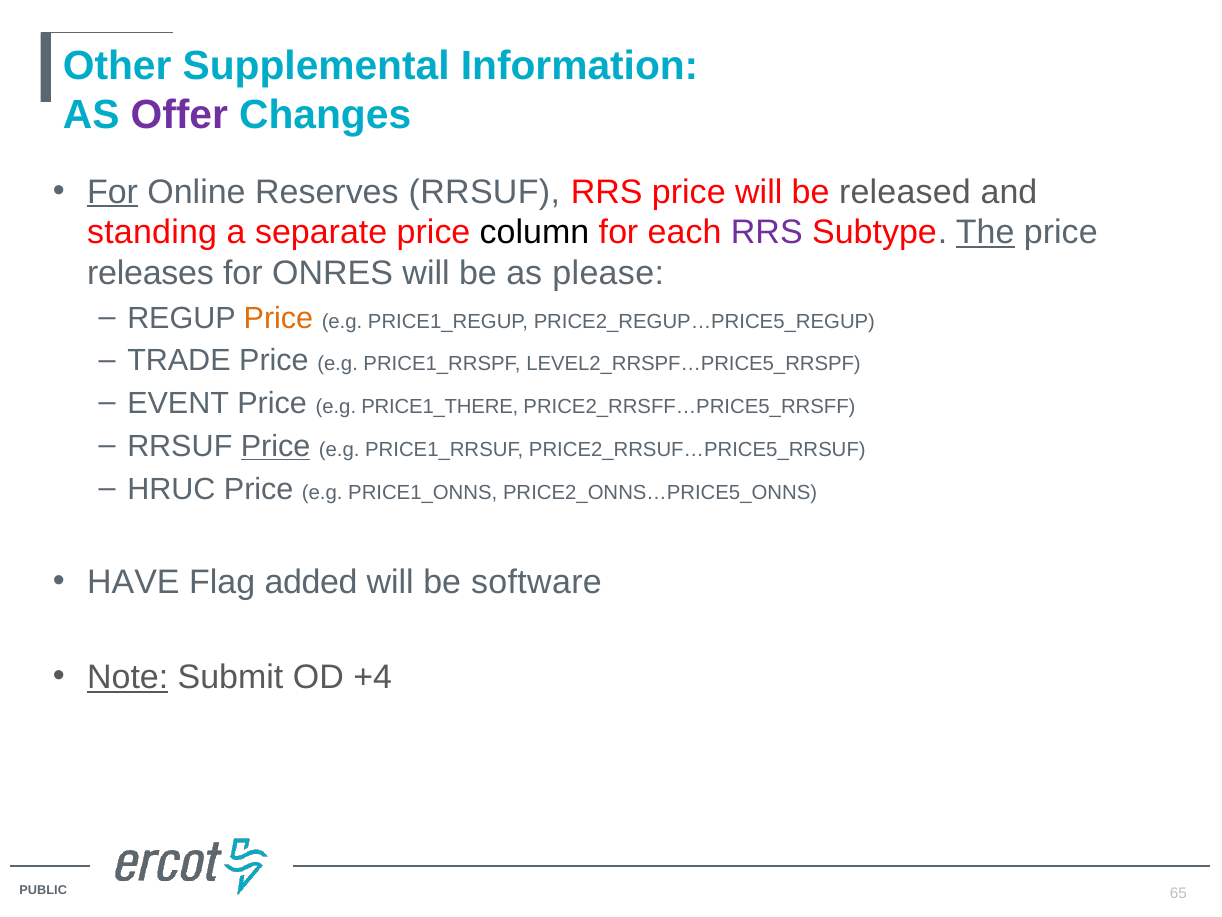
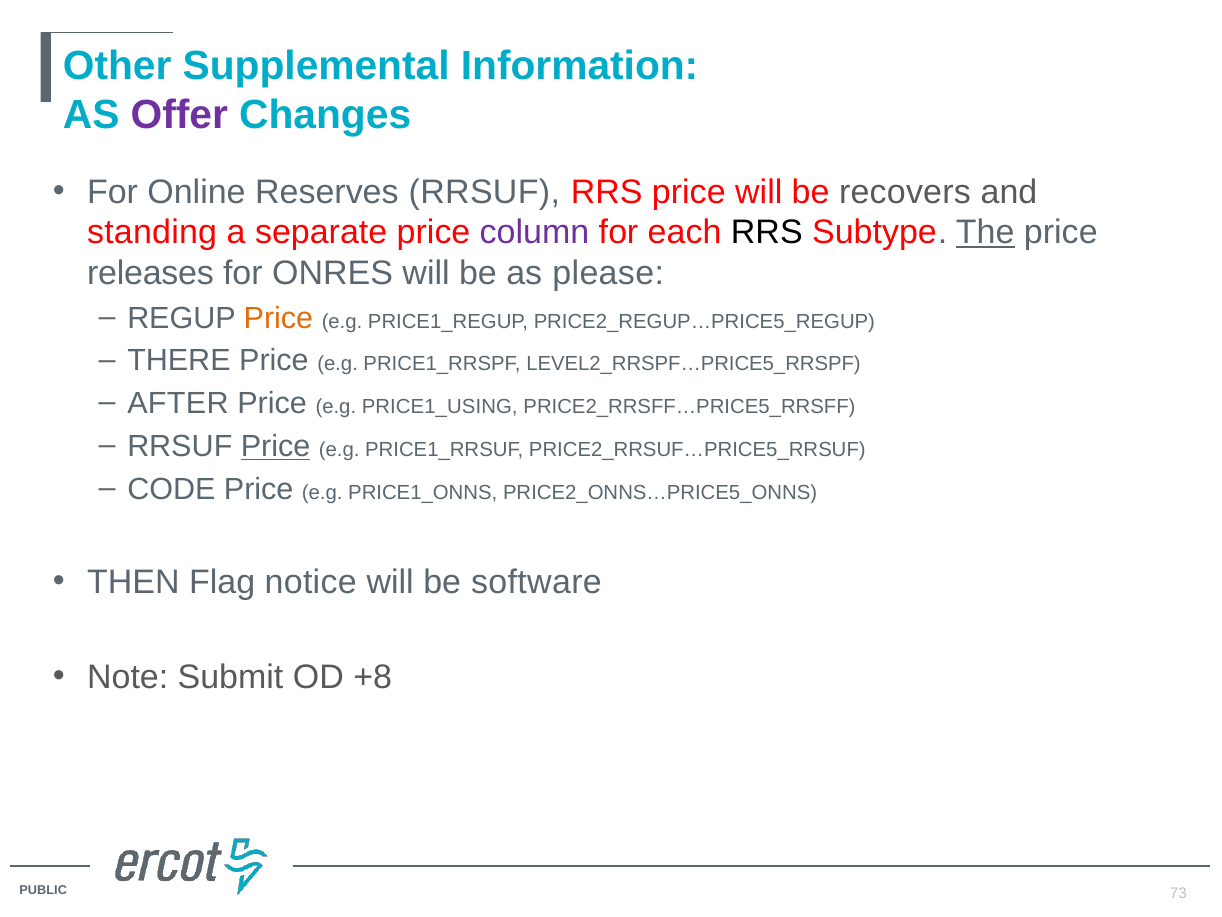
For underline: present -> none (113, 192)
released: released -> recovers (905, 192)
column colour: black -> purple (534, 232)
RRS colour: purple -> black (767, 232)
TRADE: TRADE -> THERE (179, 361)
EVENT: EVENT -> AFTER (178, 403)
PRICE1_THERE: PRICE1_THERE -> PRICE1_USING (440, 407)
HRUC: HRUC -> CODE (171, 489)
HAVE: HAVE -> THEN (133, 582)
added: added -> notice (311, 582)
Note underline: present -> none (128, 677)
+4: +4 -> +8 (373, 677)
65: 65 -> 73 (1178, 893)
